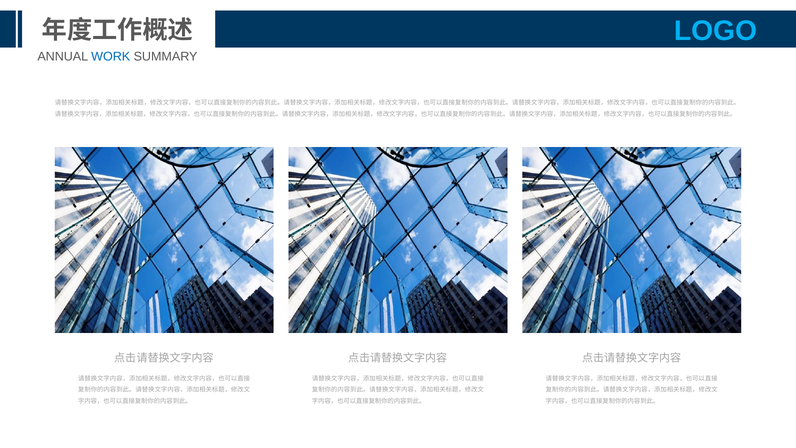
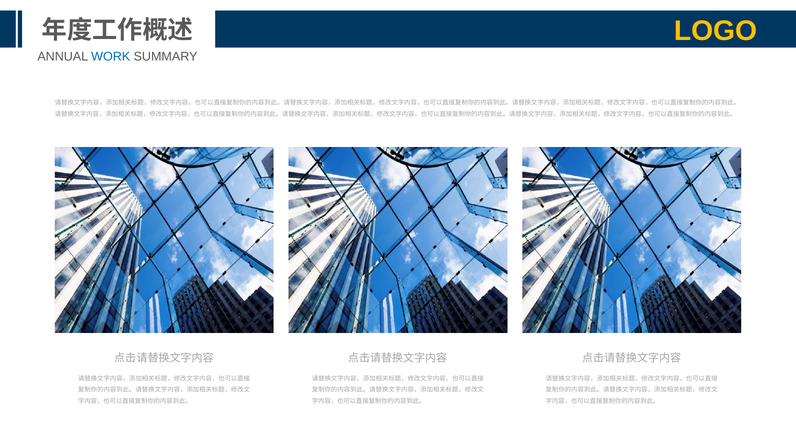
LOGO colour: light blue -> yellow (715, 31)
